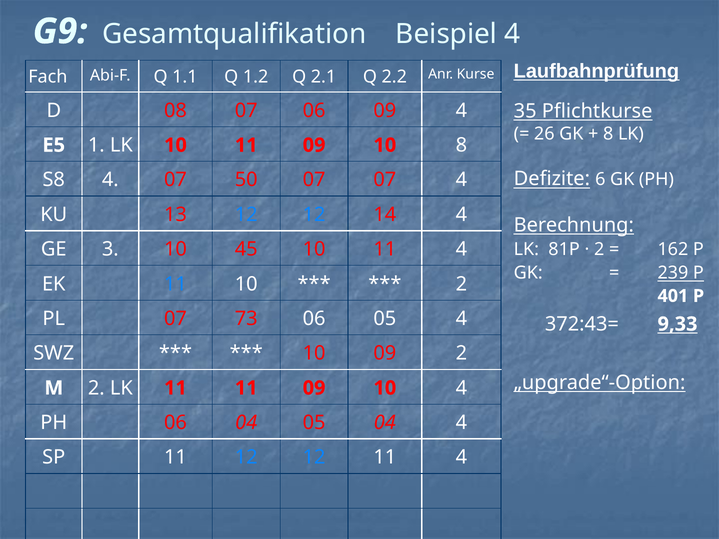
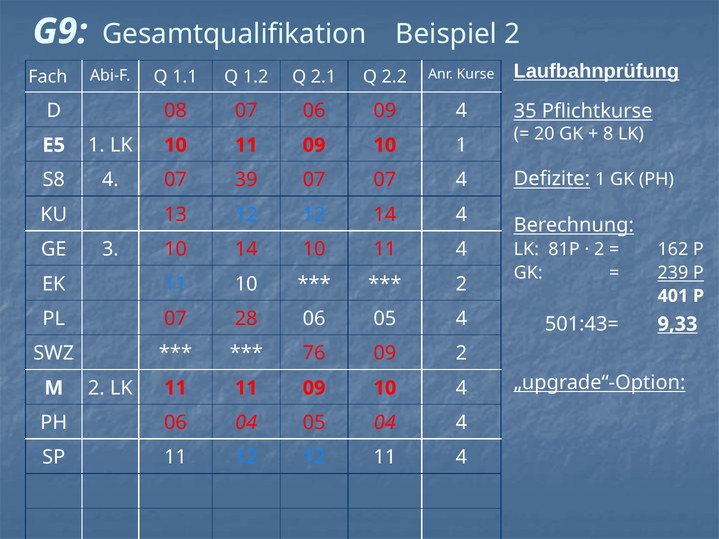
Beispiel 4: 4 -> 2 (512, 34)
26: 26 -> 20 (544, 134)
10 8: 8 -> 1 (461, 145)
Defizite 6: 6 -> 1 (600, 180)
50: 50 -> 39 (246, 180)
10 45: 45 -> 14 (246, 249)
73: 73 -> 28 (246, 319)
372:43=: 372:43= -> 501:43= (582, 324)
10: 10 -> 76 (314, 353)
